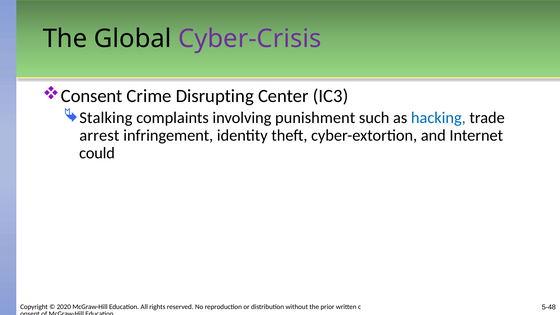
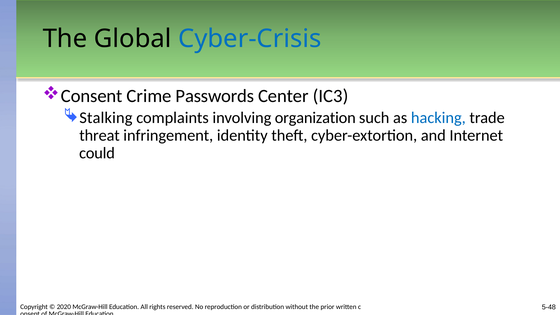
Cyber-Crisis colour: purple -> blue (250, 39)
Disrupting: Disrupting -> Passwords (215, 96)
punishment: punishment -> organization (315, 118)
arrest: arrest -> threat (100, 135)
